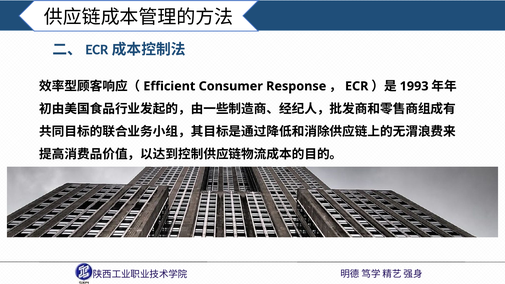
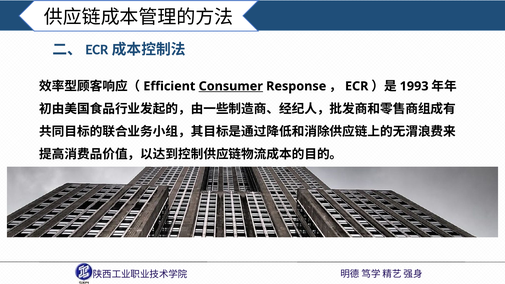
Consumer underline: none -> present (231, 86)
